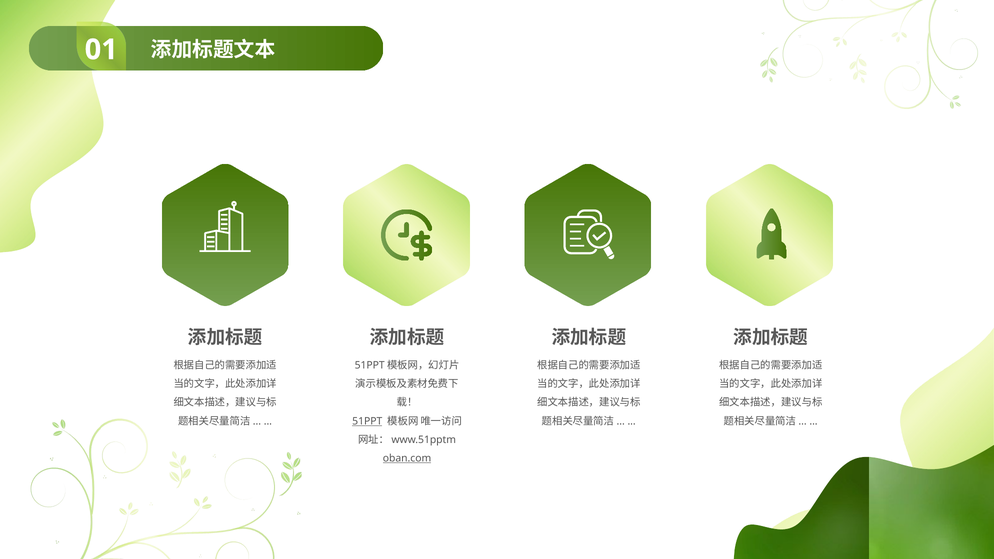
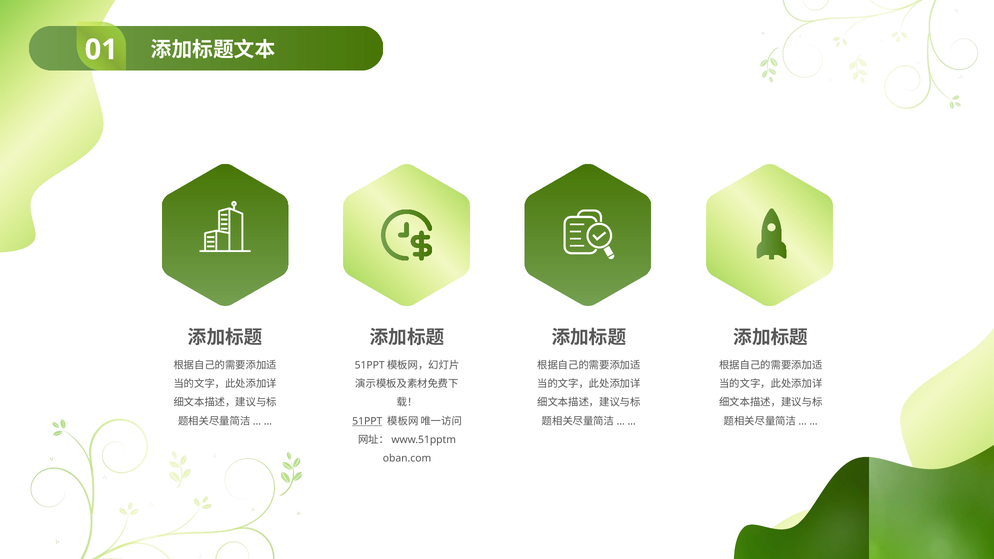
oban.com underline: present -> none (407, 459)
